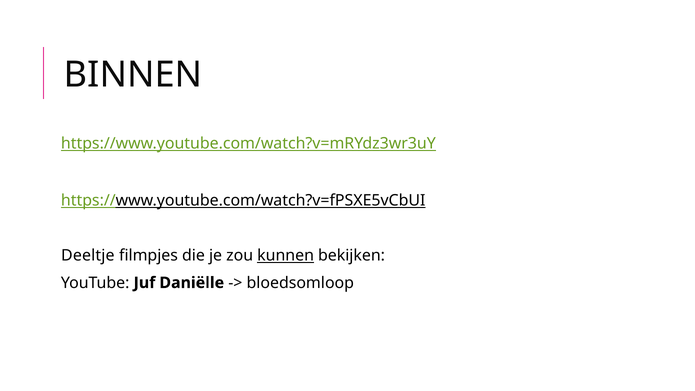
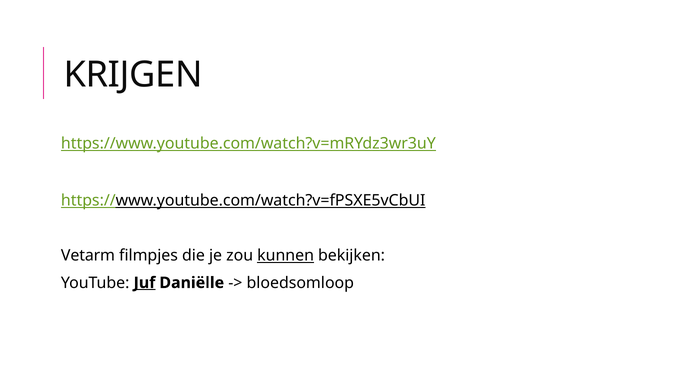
BINNEN: BINNEN -> KRIJGEN (133, 75)
Deeltje: Deeltje -> Vetarm (88, 255)
Juf underline: none -> present (144, 283)
